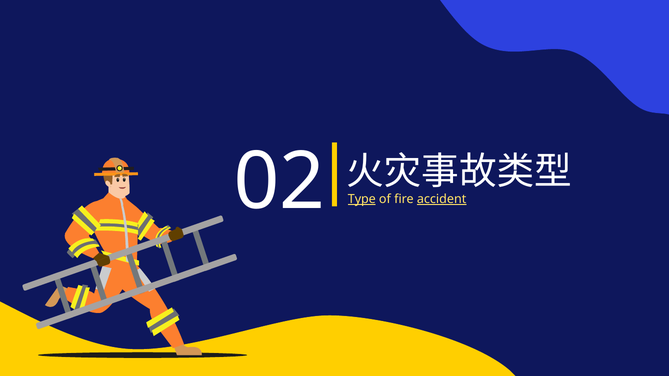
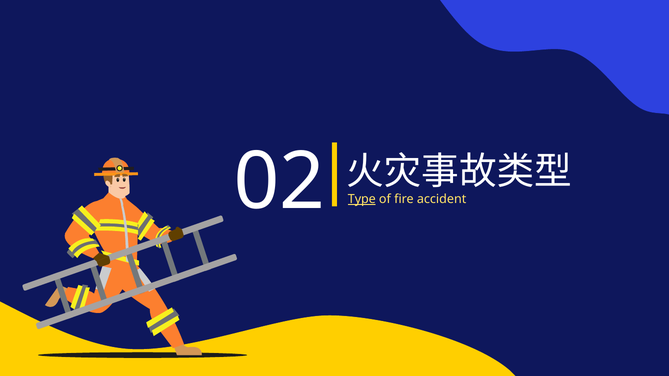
accident underline: present -> none (442, 199)
